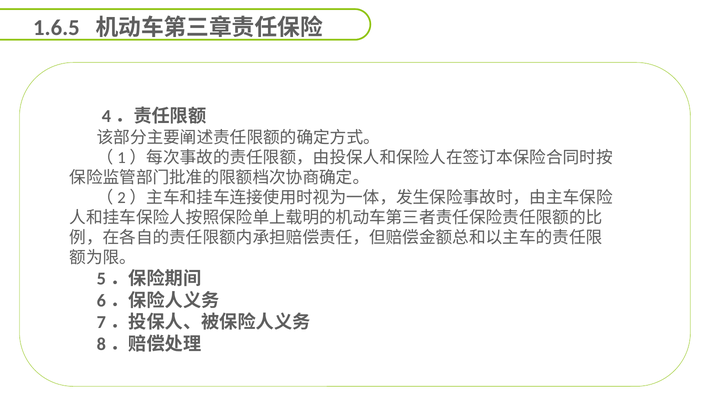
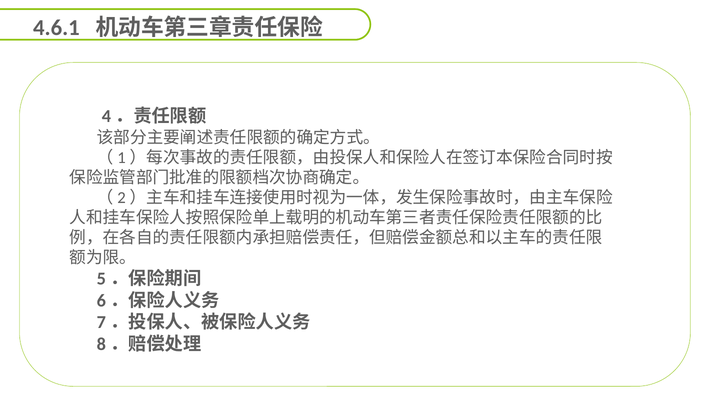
1.6.5: 1.6.5 -> 4.6.1 (56, 28)
